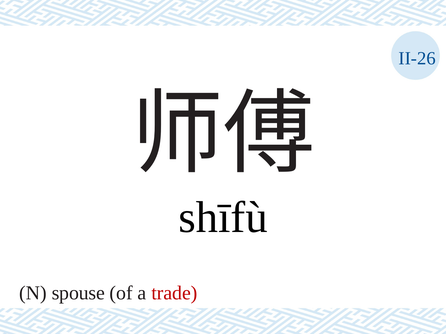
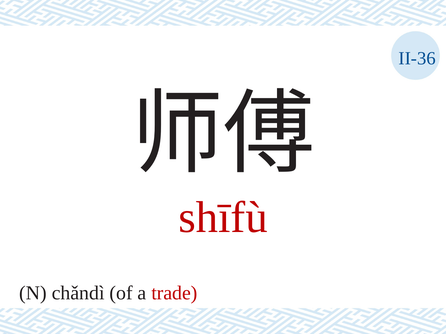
II-26: II-26 -> II-36 (417, 58)
shīfù colour: black -> red (223, 218)
spouse: spouse -> chǎndì (78, 293)
